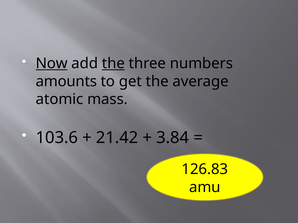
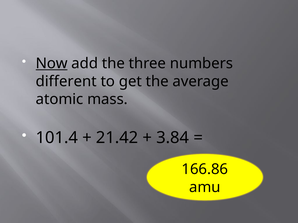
the underline: present -> none (113, 64)
amounts: amounts -> different (66, 81)
103.6: 103.6 -> 101.4 (57, 138)
126.83: 126.83 -> 166.86 (205, 170)
